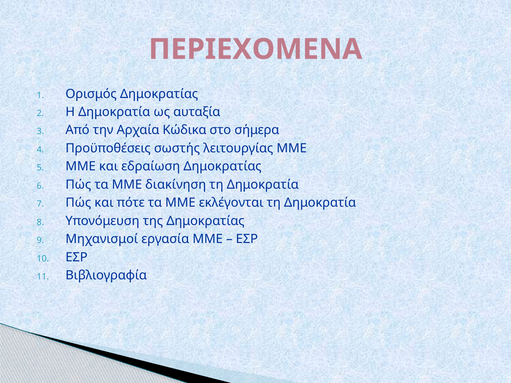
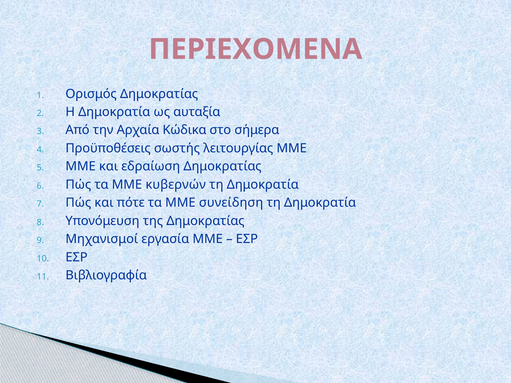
διακίνηση: διακίνηση -> κυβερνών (176, 185)
εκλέγονται: εκλέγονται -> συνείδηση (231, 203)
